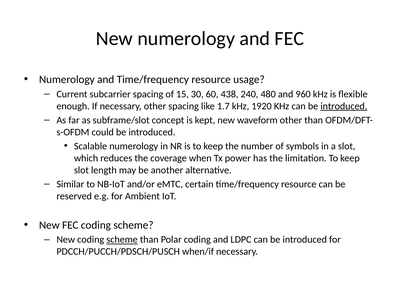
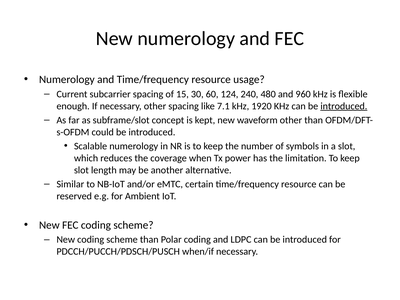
438: 438 -> 124 (230, 94)
1.7: 1.7 -> 7.1 (223, 106)
scheme underline: present -> none (122, 240)
